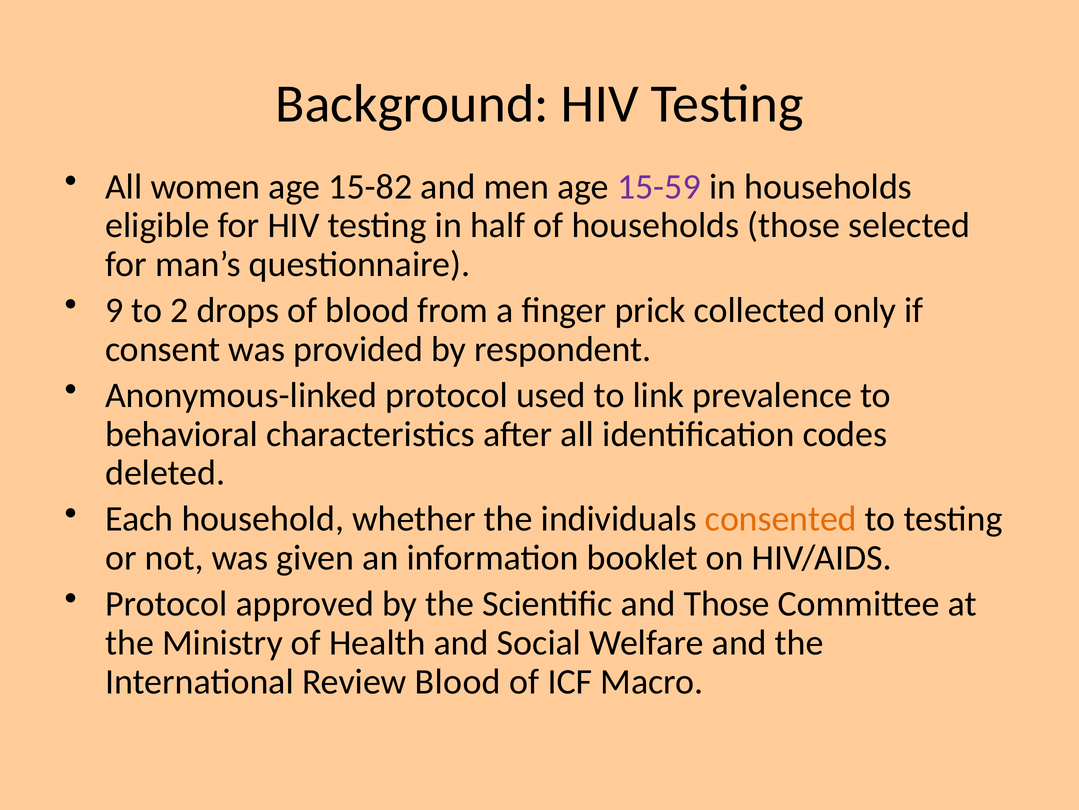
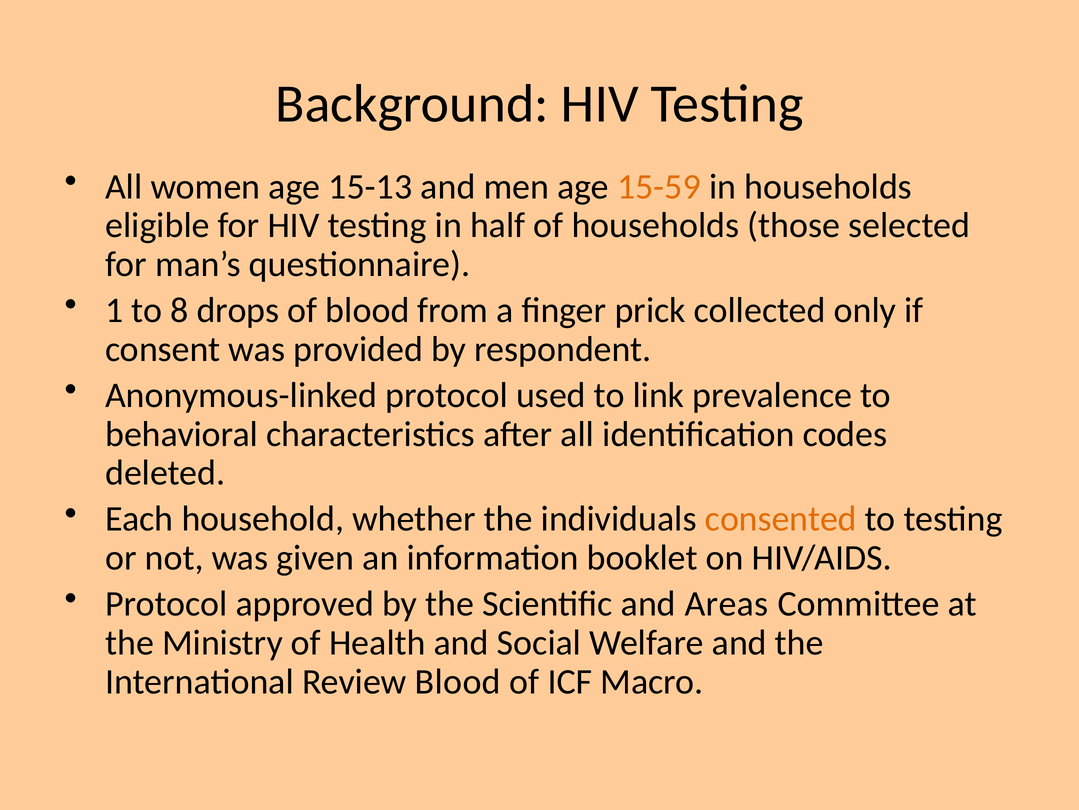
15-82: 15-82 -> 15-13 (370, 186)
15-59 colour: purple -> orange (659, 186)
9: 9 -> 1 (114, 310)
2: 2 -> 8 (179, 310)
and Those: Those -> Areas (726, 603)
